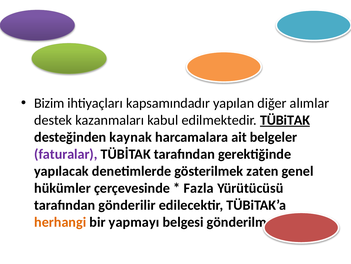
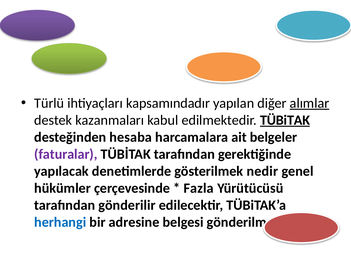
Bizim: Bizim -> Türlü (49, 103)
alımlar underline: none -> present (309, 103)
kaynak: kaynak -> hesaba (131, 137)
zaten: zaten -> nedir (262, 171)
herhangi colour: orange -> blue (60, 222)
yapmayı: yapmayı -> adresine (134, 222)
